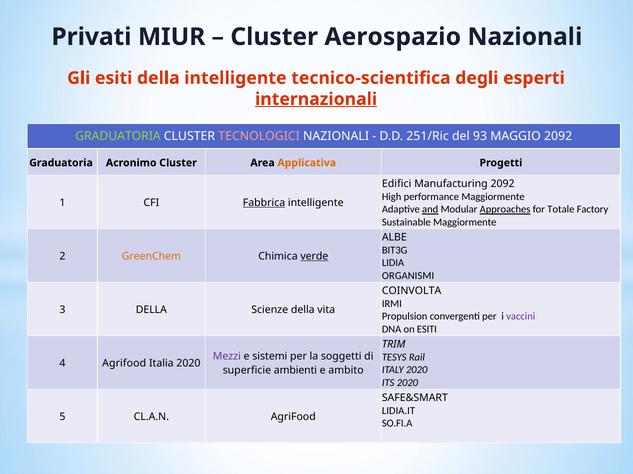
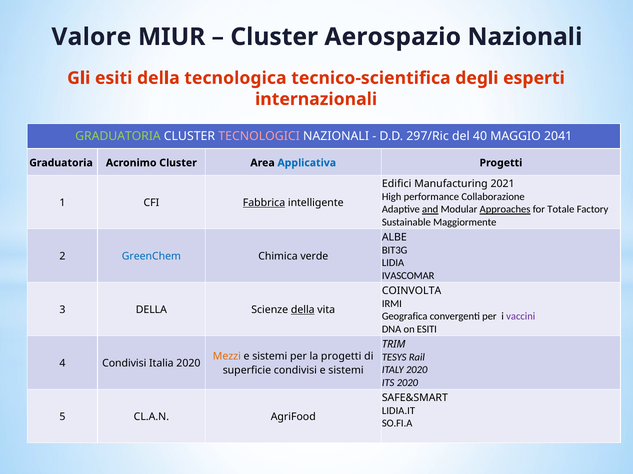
Privati: Privati -> Valore (91, 37)
della intelligente: intelligente -> tecnologica (235, 78)
internazionali underline: present -> none (316, 99)
251/Ric: 251/Ric -> 297/Ric (428, 136)
93: 93 -> 40 (480, 136)
MAGGIO 2092: 2092 -> 2041 (558, 136)
Applicativa colour: orange -> blue (307, 163)
Manufacturing 2092: 2092 -> 2021 (503, 184)
performance Maggiormente: Maggiormente -> Collaborazione (493, 197)
GreenChem colour: orange -> blue (151, 257)
verde underline: present -> none (314, 257)
ORGANISMI: ORGANISMI -> IVASCOMAR (408, 276)
della underline: none -> present (303, 310)
Propulsion: Propulsion -> Geografica (405, 317)
Mezzi colour: purple -> orange (227, 357)
la soggetti: soggetti -> progetti (341, 357)
4 Agrifood: Agrifood -> Condivisi (124, 364)
superficie ambienti: ambienti -> condivisi (295, 371)
ambito: ambito -> sistemi (346, 371)
